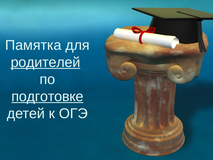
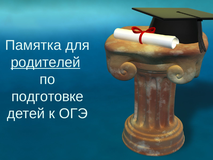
подготовке underline: present -> none (47, 96)
